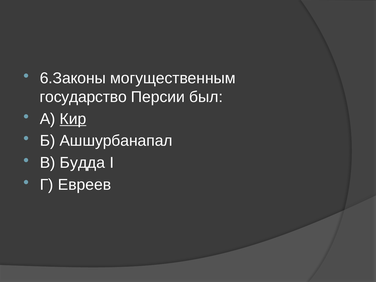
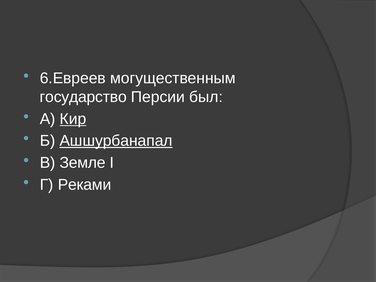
6.Законы: 6.Законы -> 6.Евреев (73, 78)
Ашшурбанапал underline: none -> present (116, 141)
Будда: Будда -> Земле (83, 163)
Евреев: Евреев -> Реками (85, 185)
